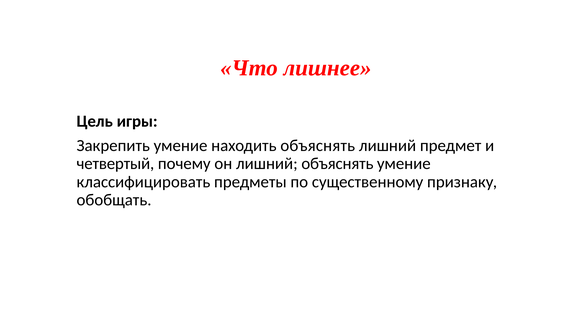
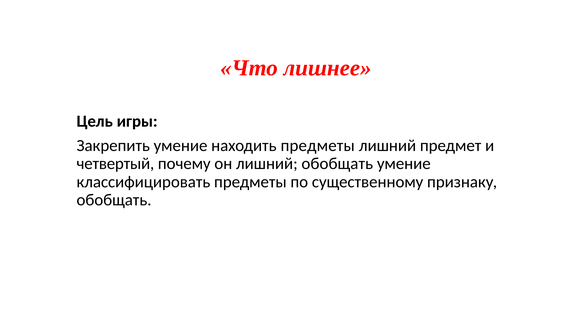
находить объяснять: объяснять -> предметы (318, 146)
лишний объяснять: объяснять -> обобщать (337, 164)
